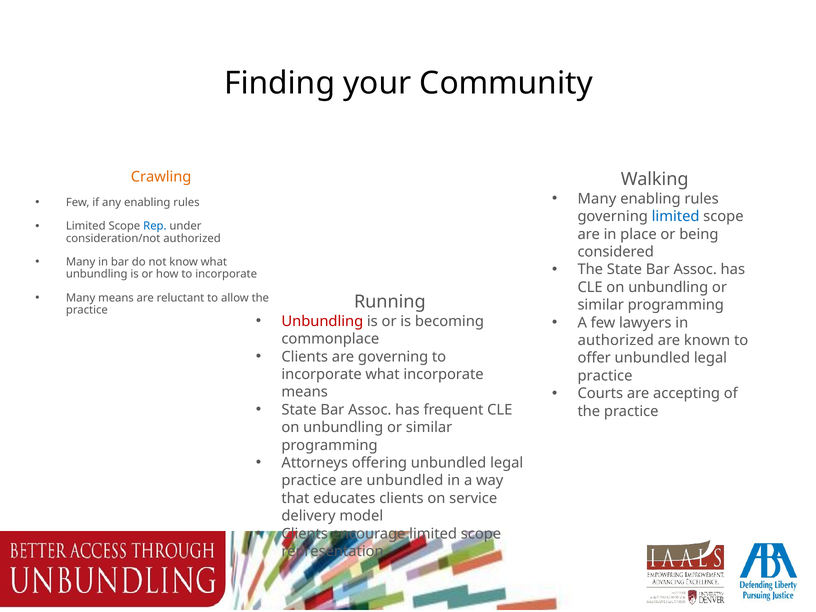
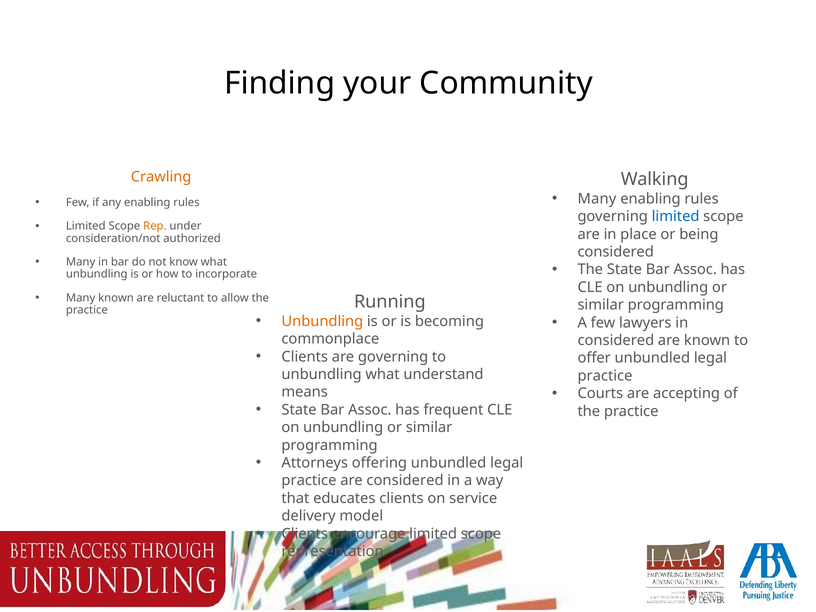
Rep colour: blue -> orange (155, 226)
Many means: means -> known (116, 298)
Unbundling colour: red -> orange (322, 321)
authorized: authorized -> considered (616, 340)
incorporate: incorporate -> unbundling (322, 374)
what incorporate: incorporate -> understand (444, 374)
are unbundled: unbundled -> considered (405, 481)
